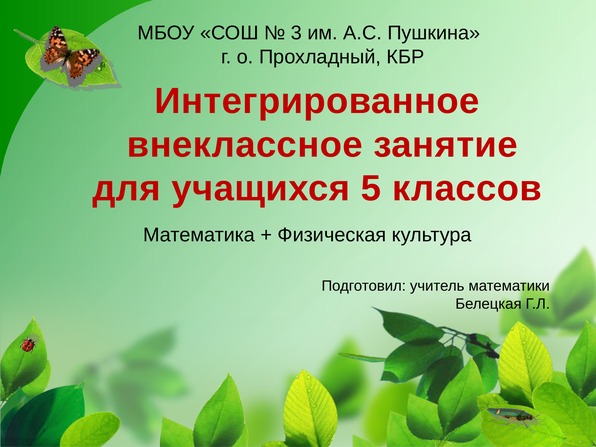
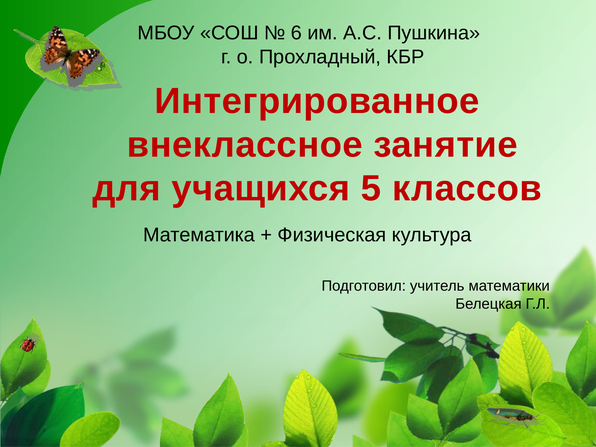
3: 3 -> 6 (296, 33)
